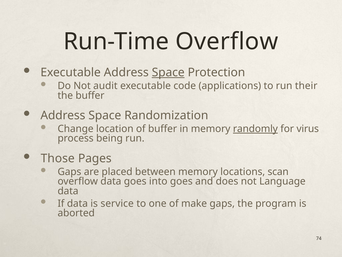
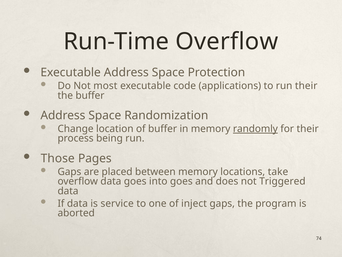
Space underline: present -> none (168, 72)
audit: audit -> most (105, 86)
for virus: virus -> their (308, 129)
scan: scan -> take (278, 171)
Language: Language -> Triggered (282, 181)
make: make -> inject (194, 203)
